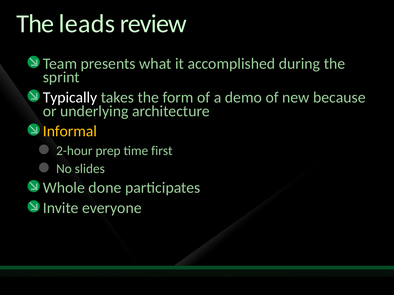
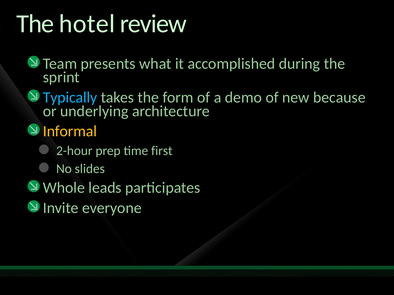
leads: leads -> hotel (87, 24)
Typically colour: white -> light blue (70, 98)
done: done -> leads (105, 188)
